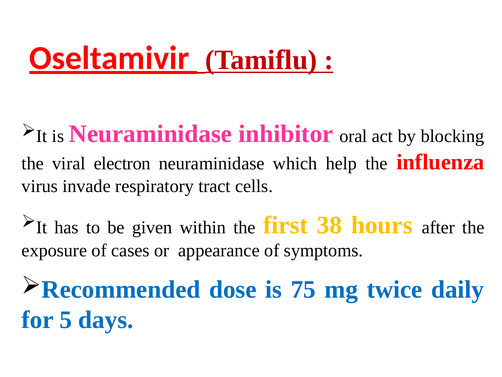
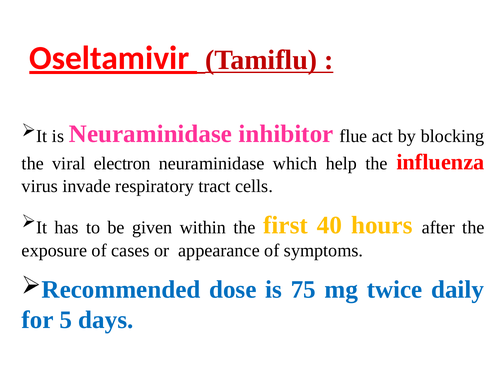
oral: oral -> flue (353, 136)
38: 38 -> 40 (330, 225)
